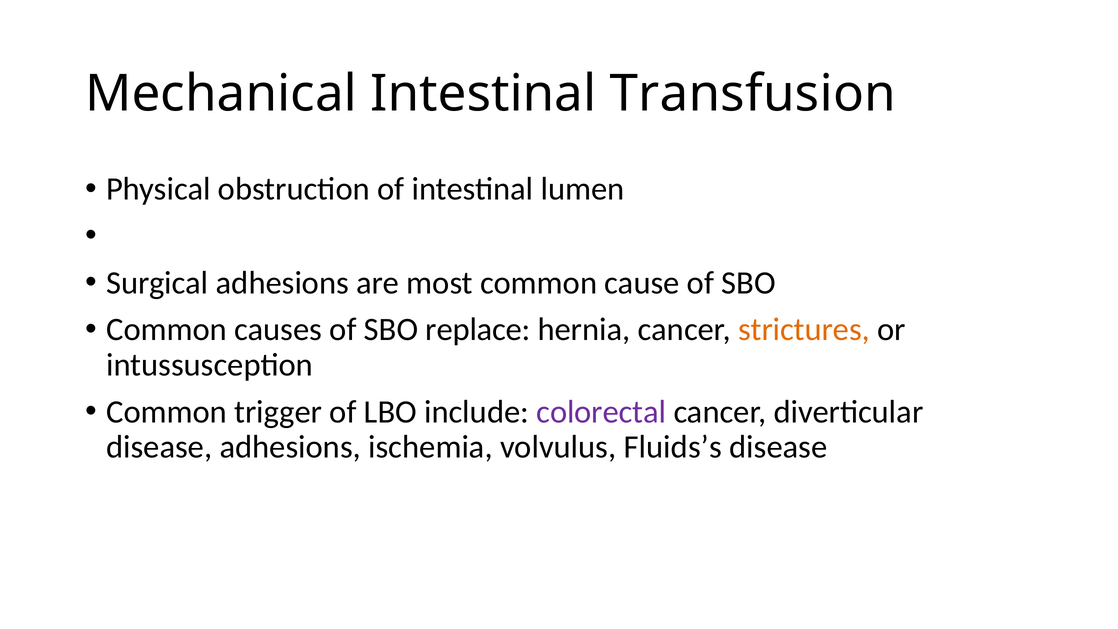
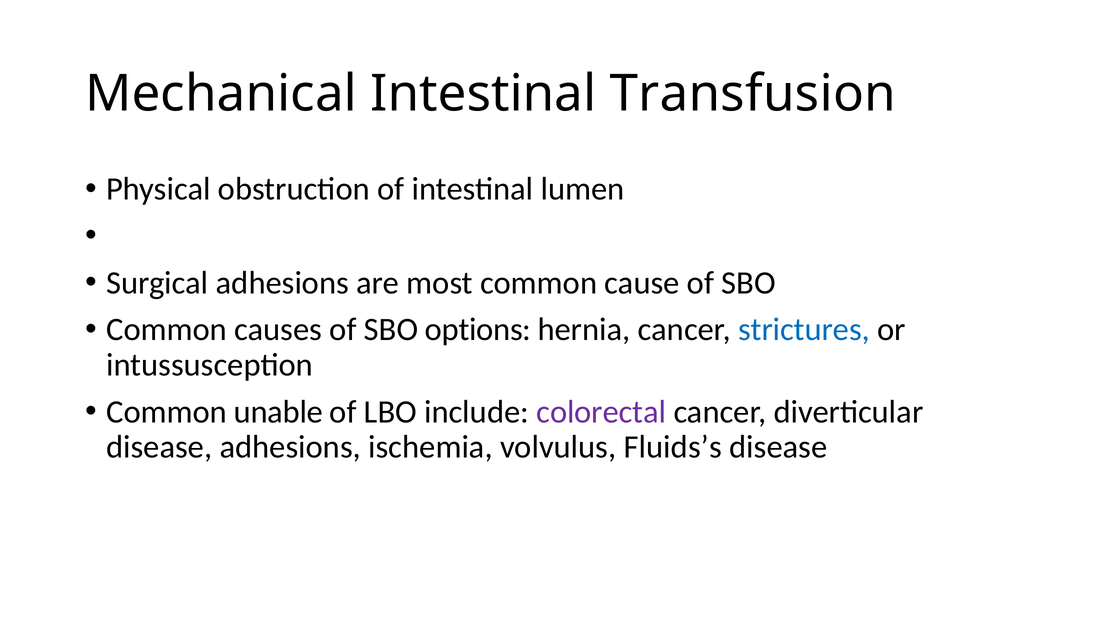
replace: replace -> options (478, 330)
strictures colour: orange -> blue (804, 330)
trigger: trigger -> unable (278, 412)
